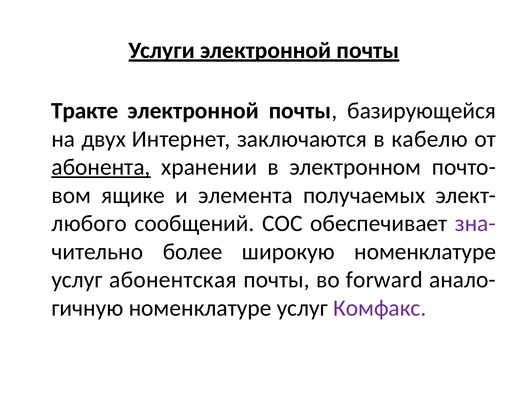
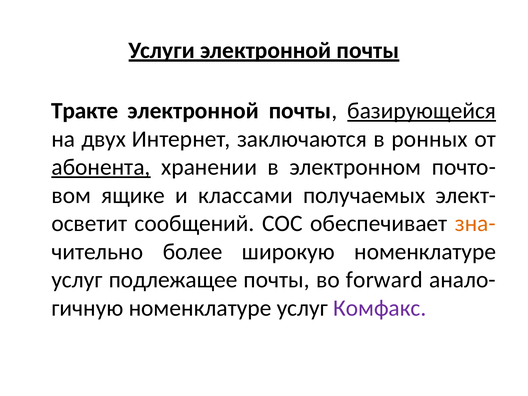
базирующейся underline: none -> present (422, 111)
кабелю: кабелю -> ронных (430, 139)
элемента: элемента -> классами (245, 195)
любого: любого -> осветит (89, 223)
зна- colour: purple -> orange (475, 223)
абонентская: абонентская -> подлежащее (173, 280)
